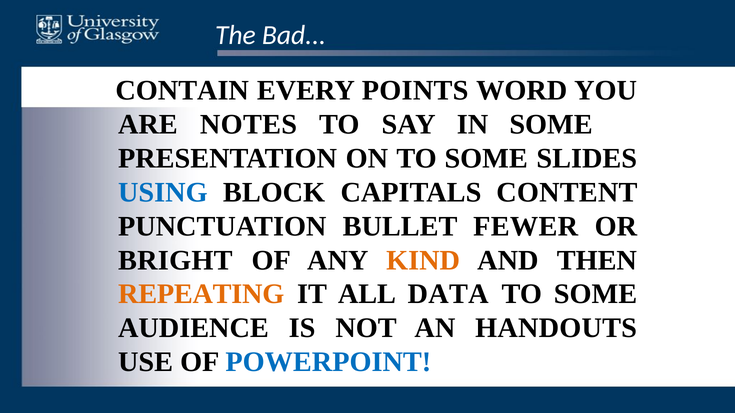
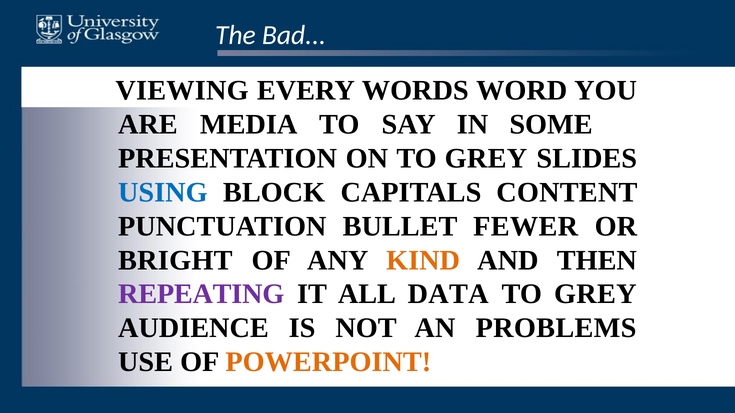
CONTAIN: CONTAIN -> VIEWING (182, 90)
POINTS: POINTS -> WORDS (415, 90)
NOTES: NOTES -> MEDIA (249, 124)
ON TO SOME: SOME -> GREY (486, 158)
REPEATING colour: orange -> purple (201, 294)
SOME: SOME -> GREY (595, 294)
HANDOUTS: HANDOUTS -> PROBLEMS (556, 328)
POWERPOINT colour: blue -> orange (328, 362)
